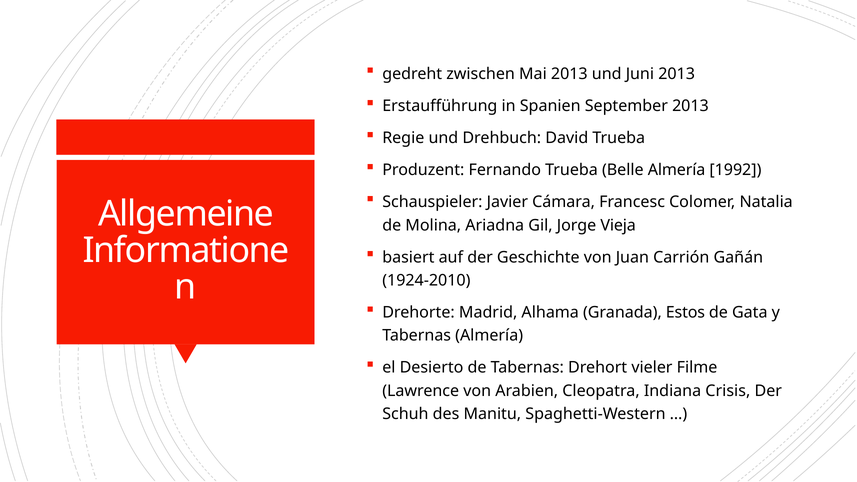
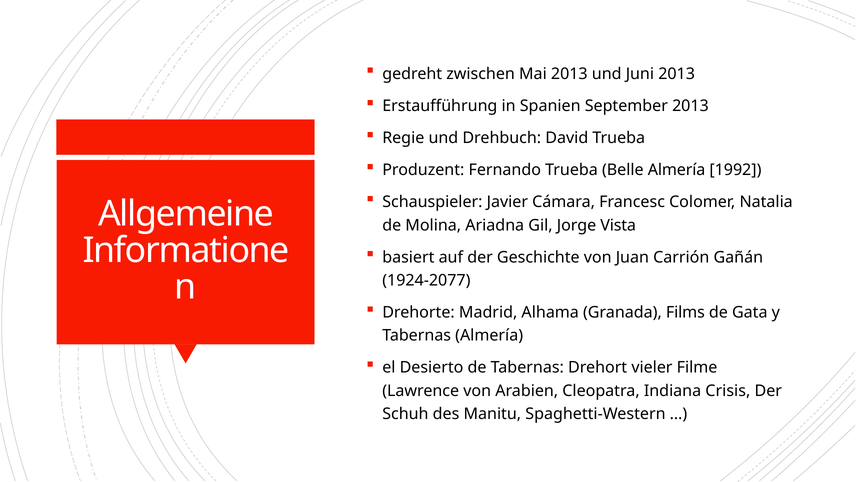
Vieja: Vieja -> Vista (618, 225)
1924-2010: 1924-2010 -> 1924-2077 (426, 280)
Estos: Estos -> Films (685, 313)
